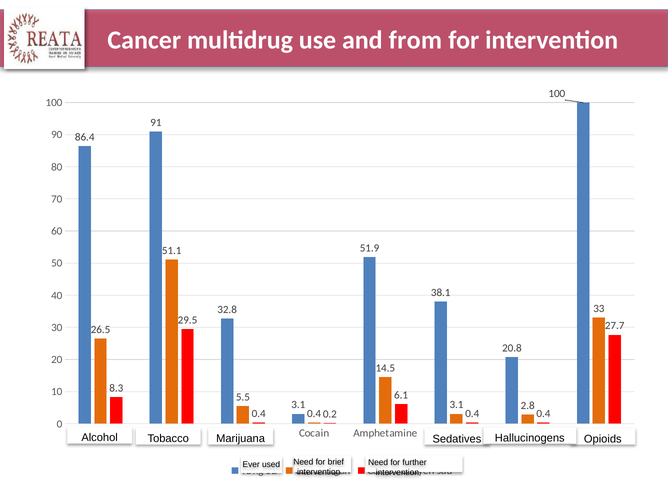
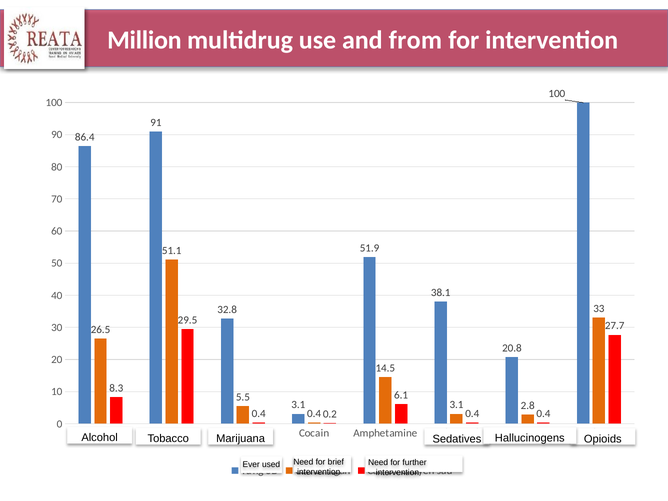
Cancer: Cancer -> Million (144, 40)
